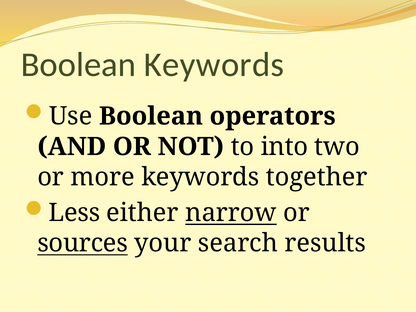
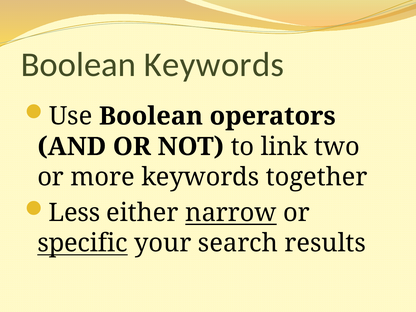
into: into -> link (284, 147)
sources: sources -> specific (83, 243)
